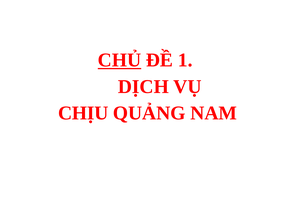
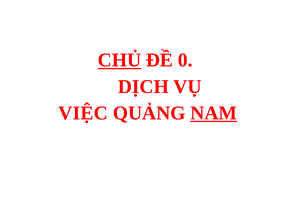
1: 1 -> 0 (185, 60)
CHỊU: CHỊU -> VIỆC (83, 113)
NAM underline: none -> present (214, 113)
